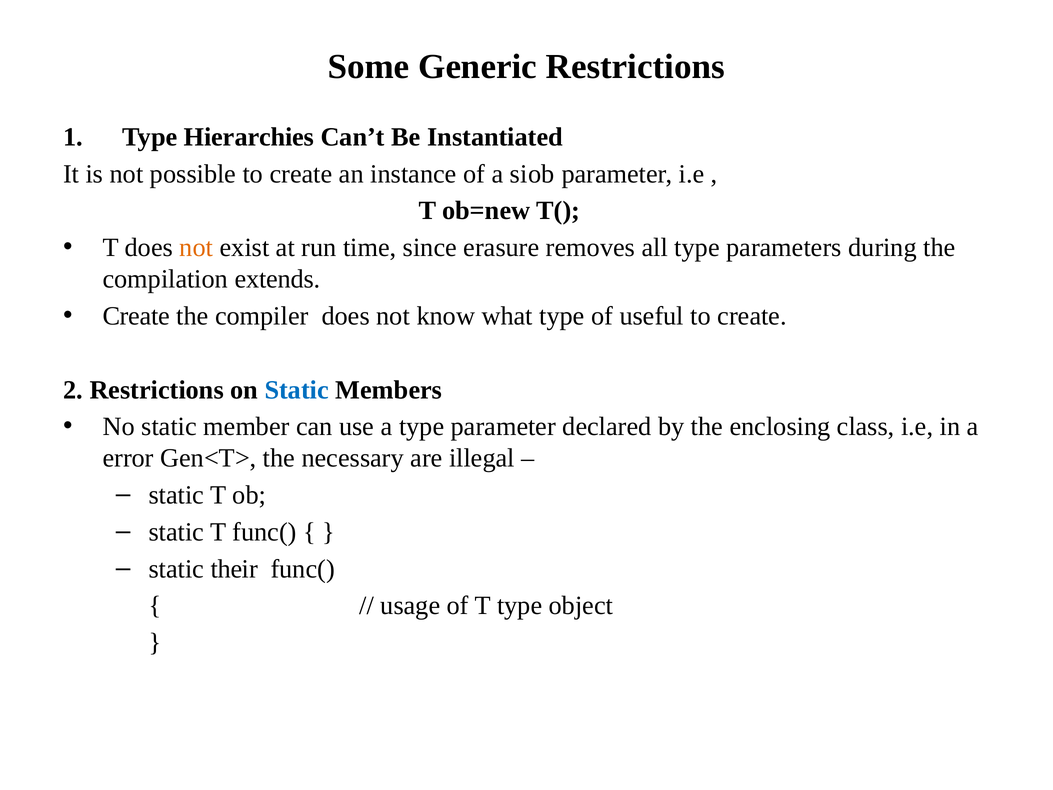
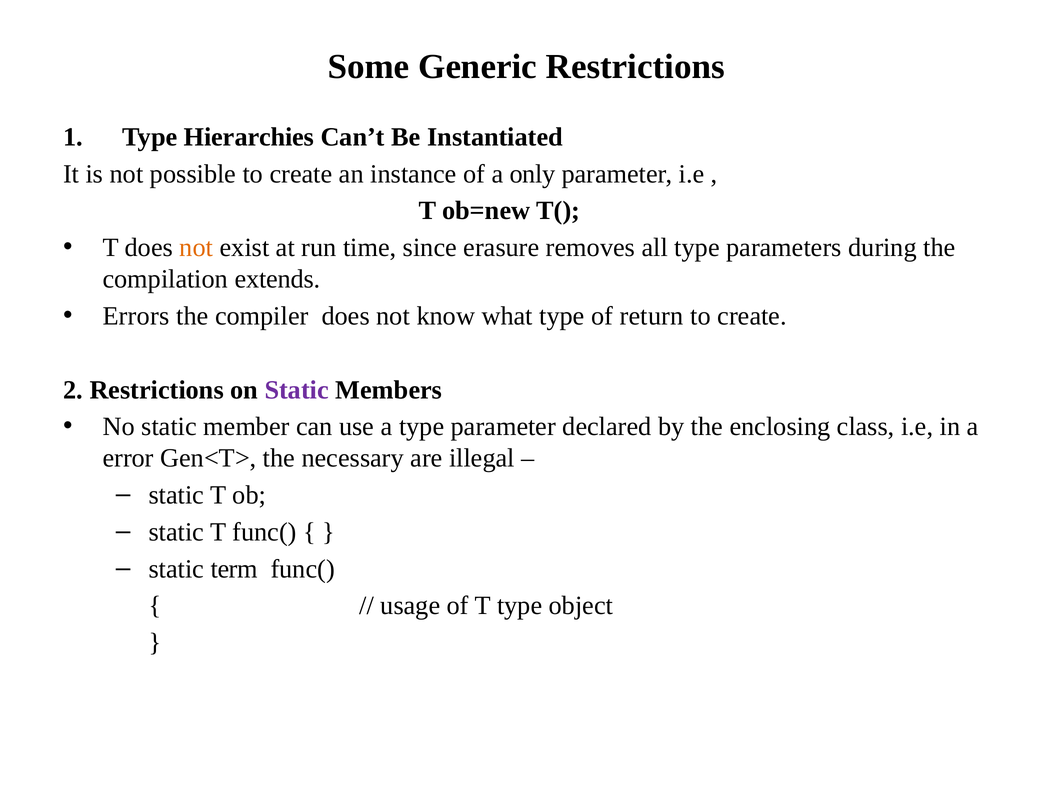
siob: siob -> only (533, 174)
Create: Create -> Errors (136, 316)
useful: useful -> return (652, 316)
Static colour: blue -> purple (297, 390)
their: their -> term (234, 569)
